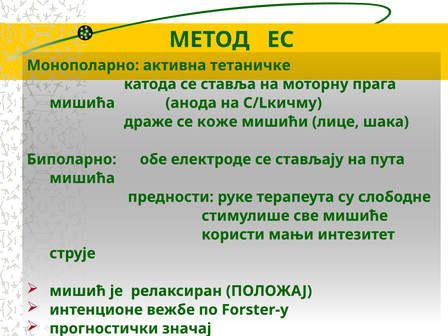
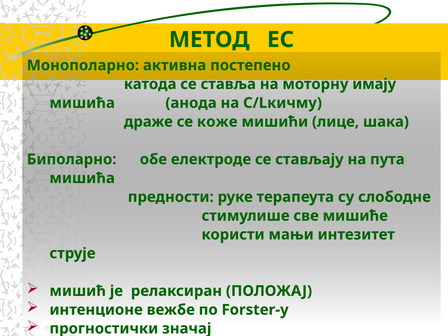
тетаничке: тетаничке -> постепено (250, 65)
прага: прага -> имају (374, 84)
